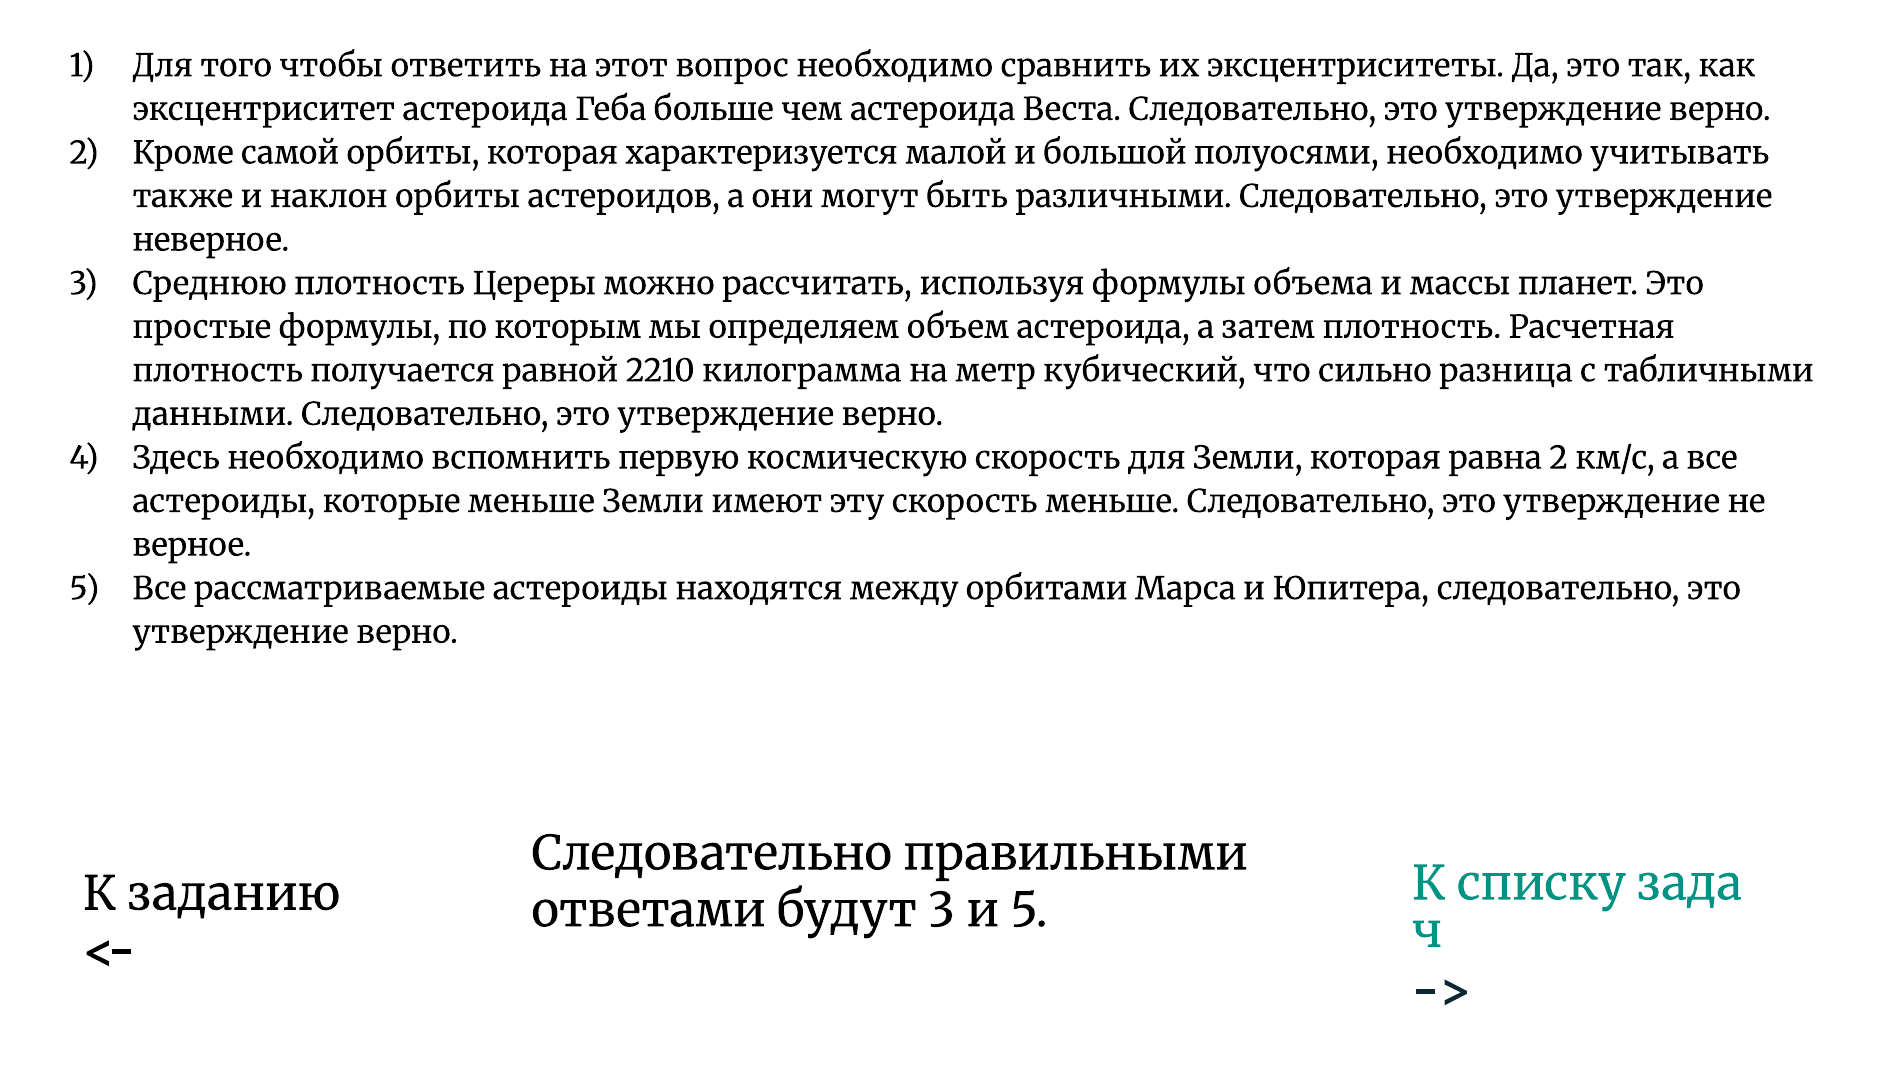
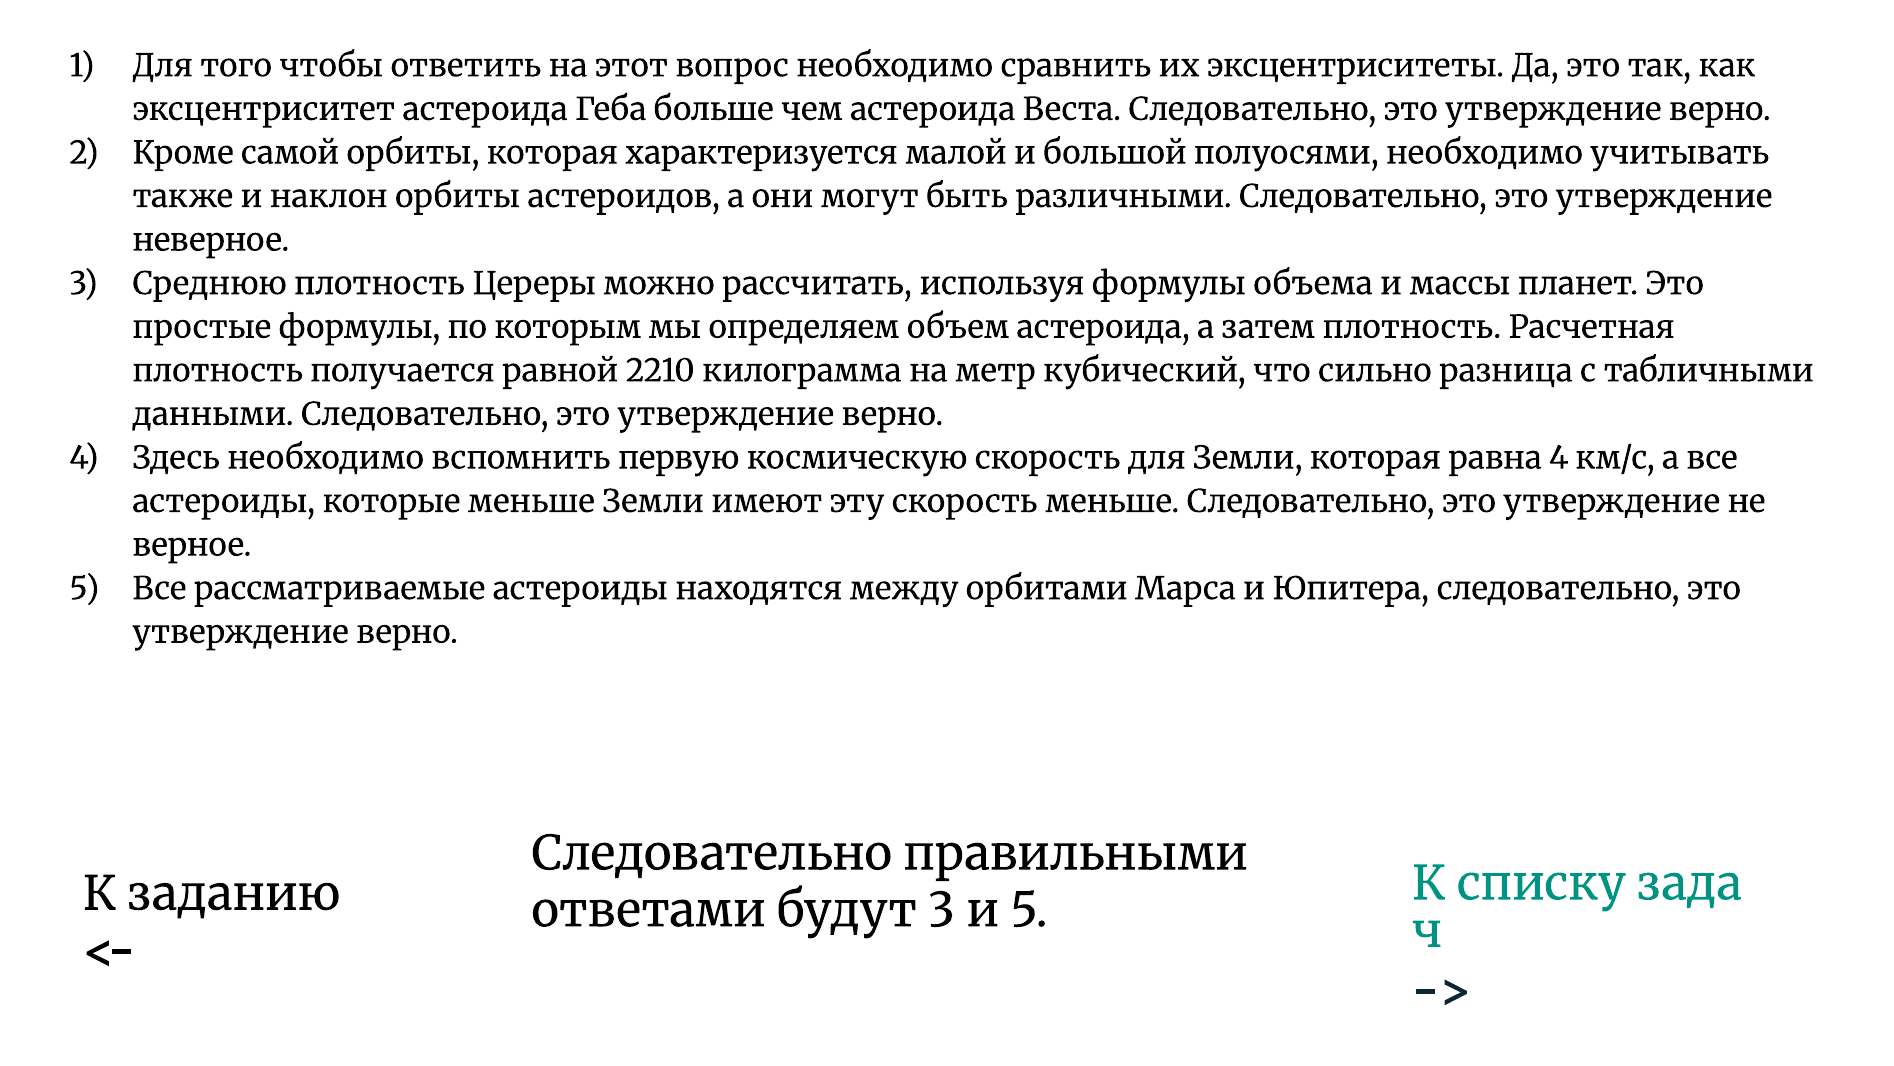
равна 2: 2 -> 4 (1559, 458)
